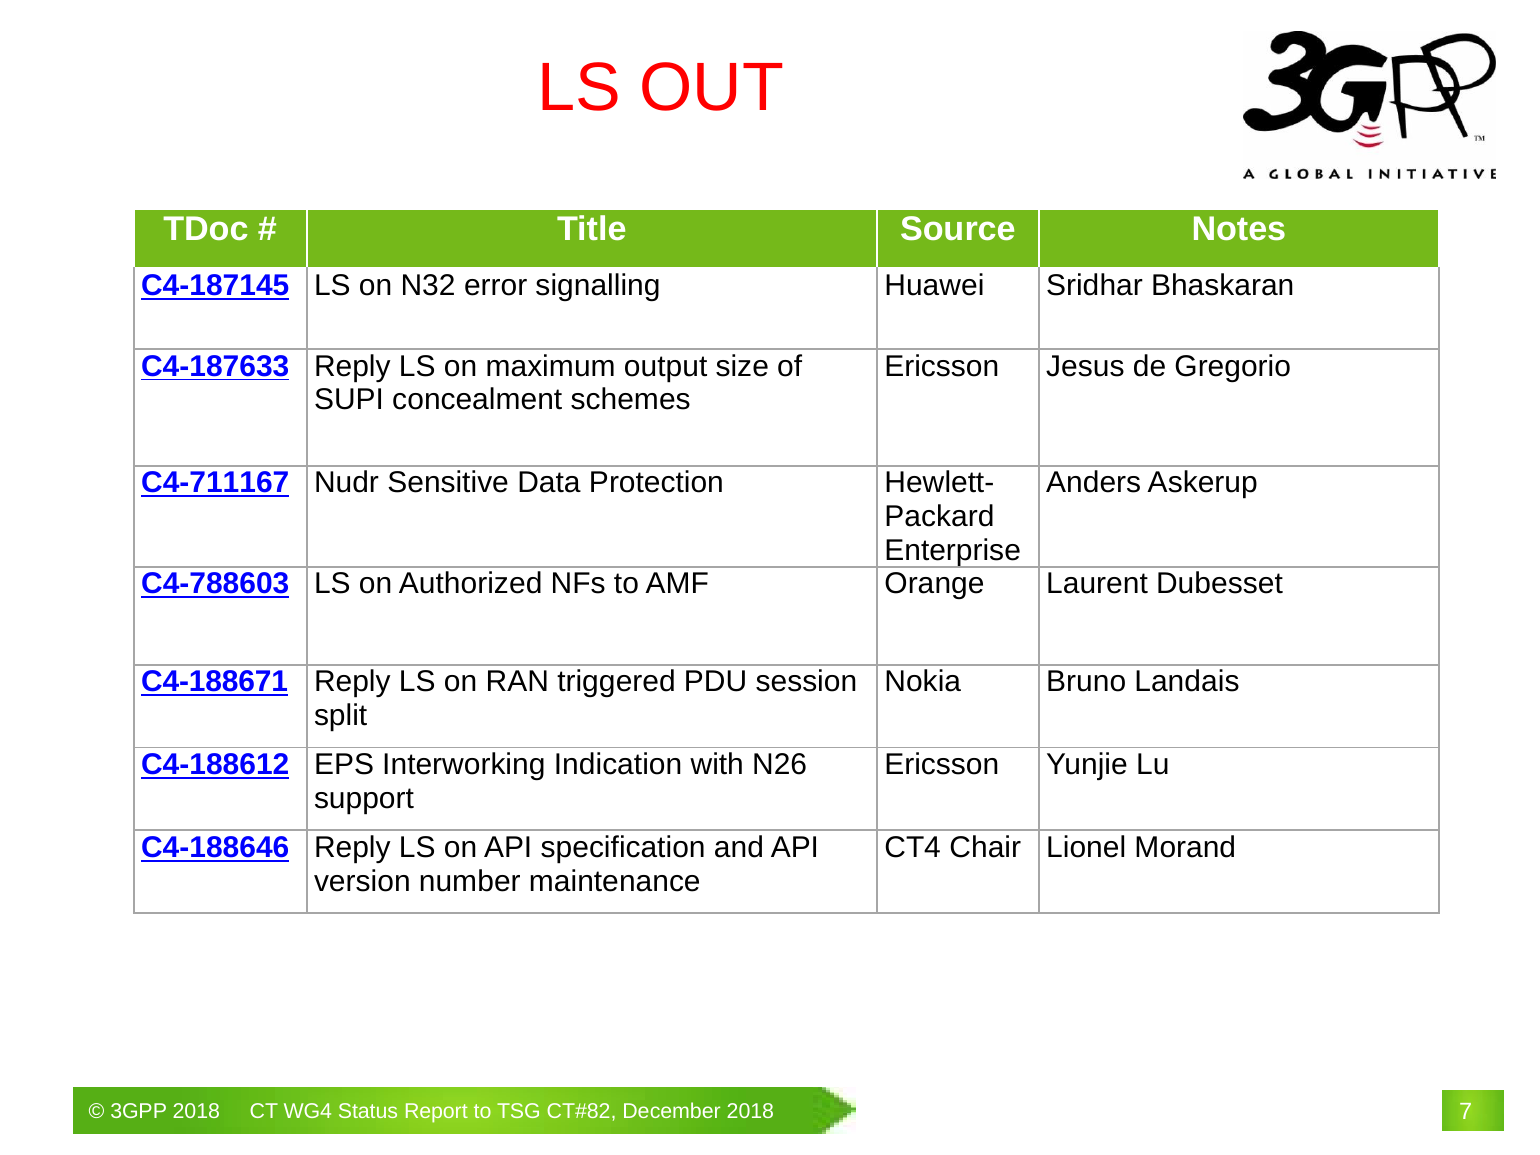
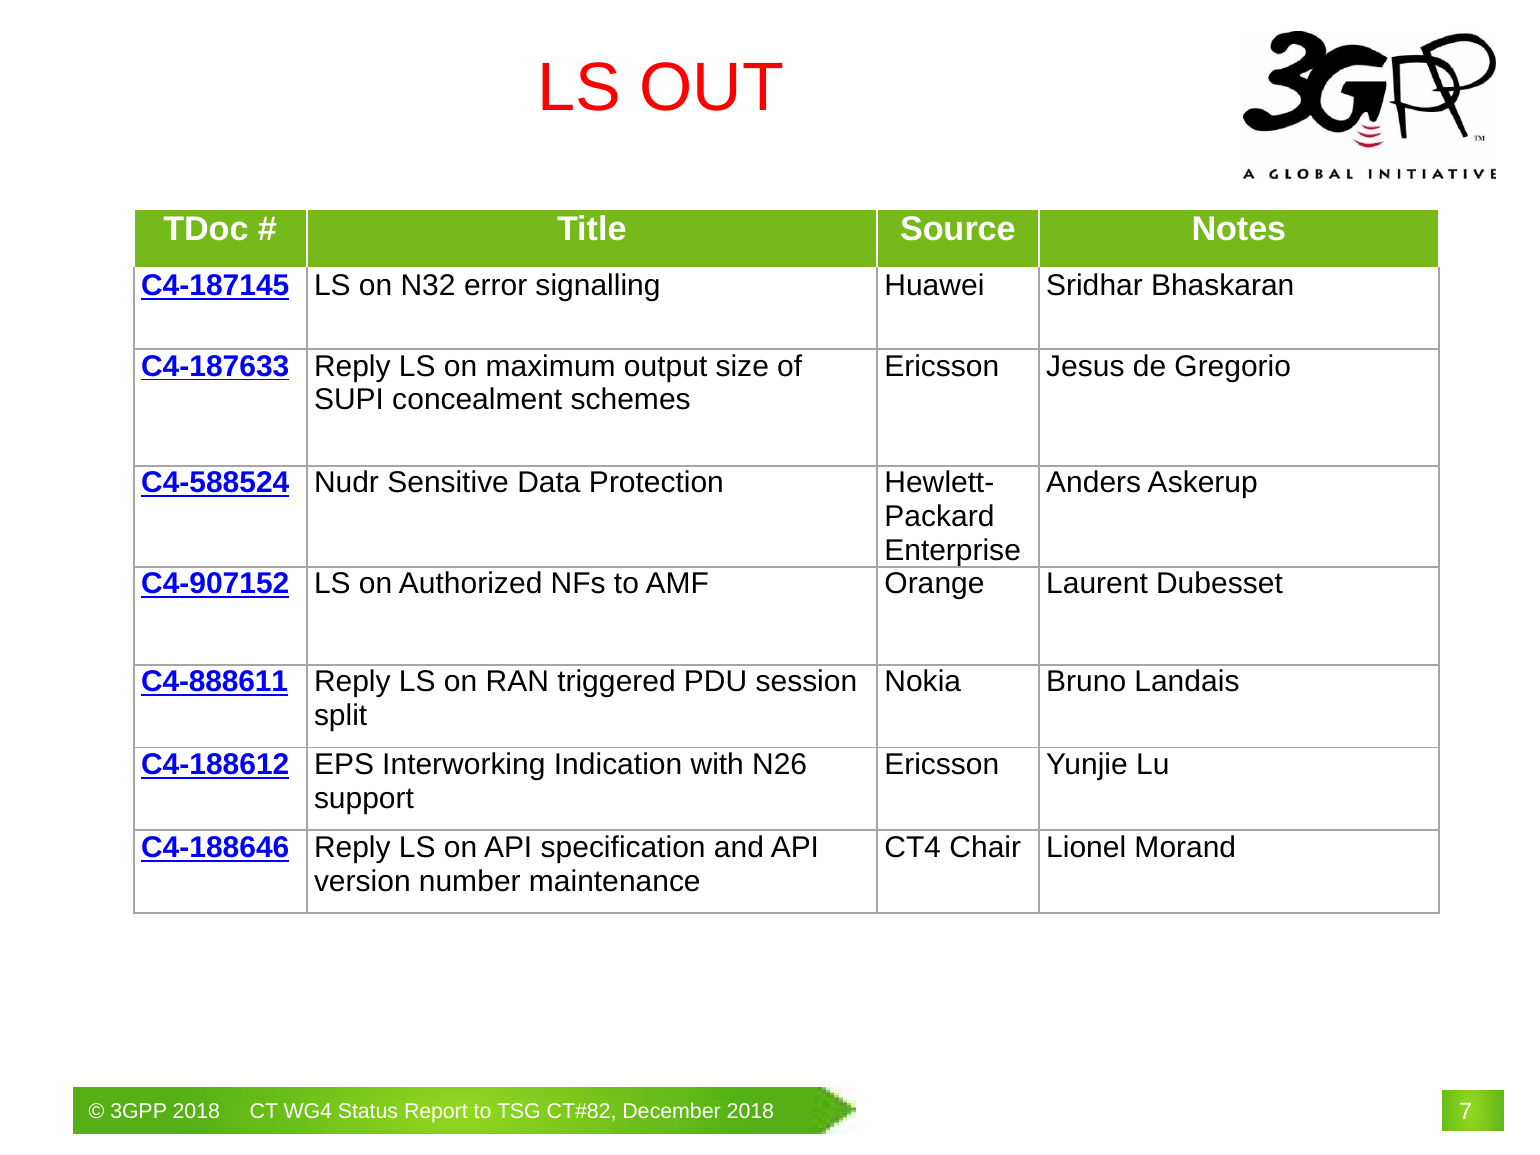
C4-711167: C4-711167 -> C4-588524 (215, 483)
C4-788603: C4-788603 -> C4-907152 (215, 584)
C4-188671: C4-188671 -> C4-888611 (215, 682)
